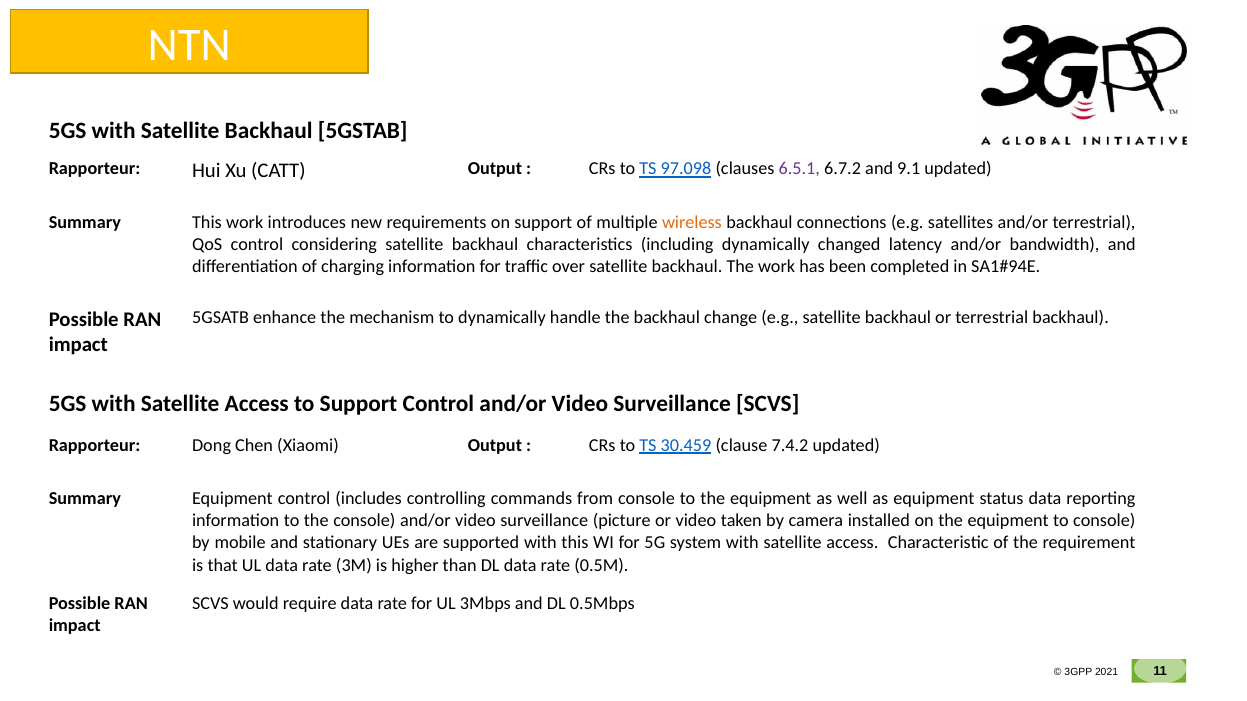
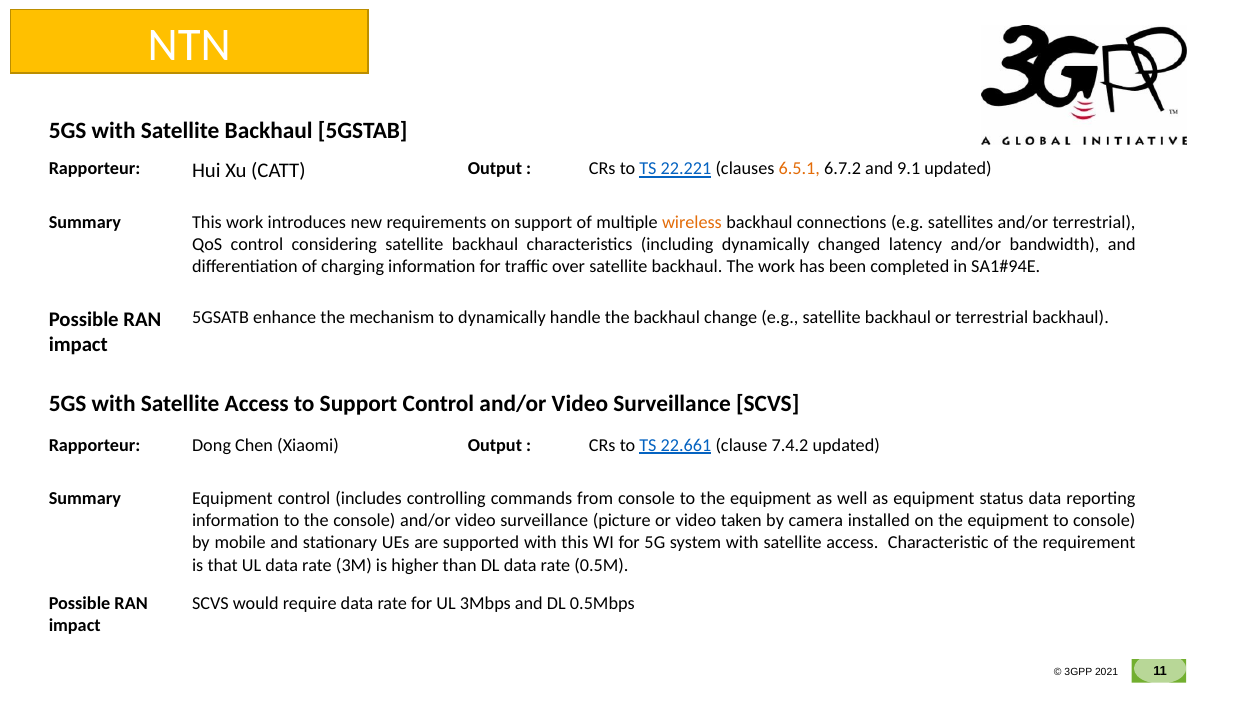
97.098: 97.098 -> 22.221 (686, 169)
6.5.1 colour: purple -> orange (799, 169)
30.459: 30.459 -> 22.661 (686, 445)
